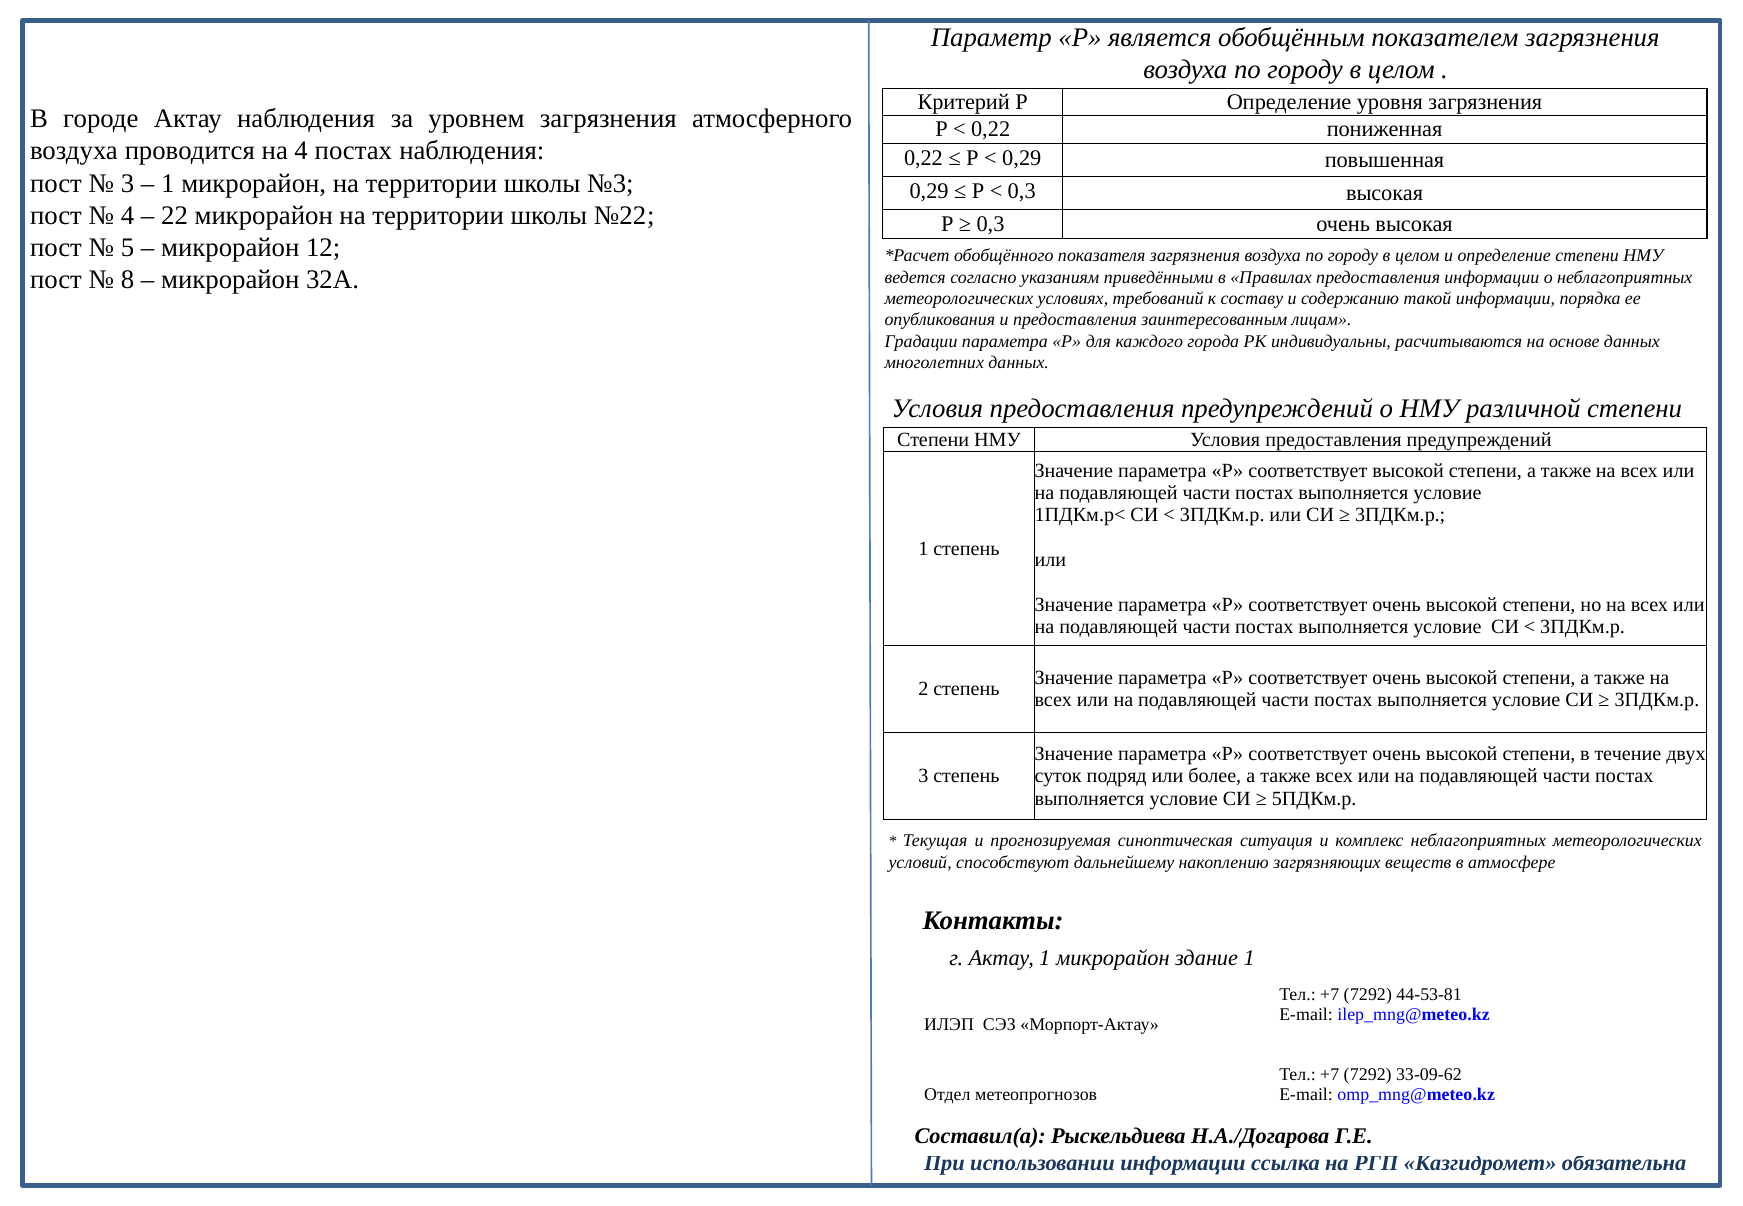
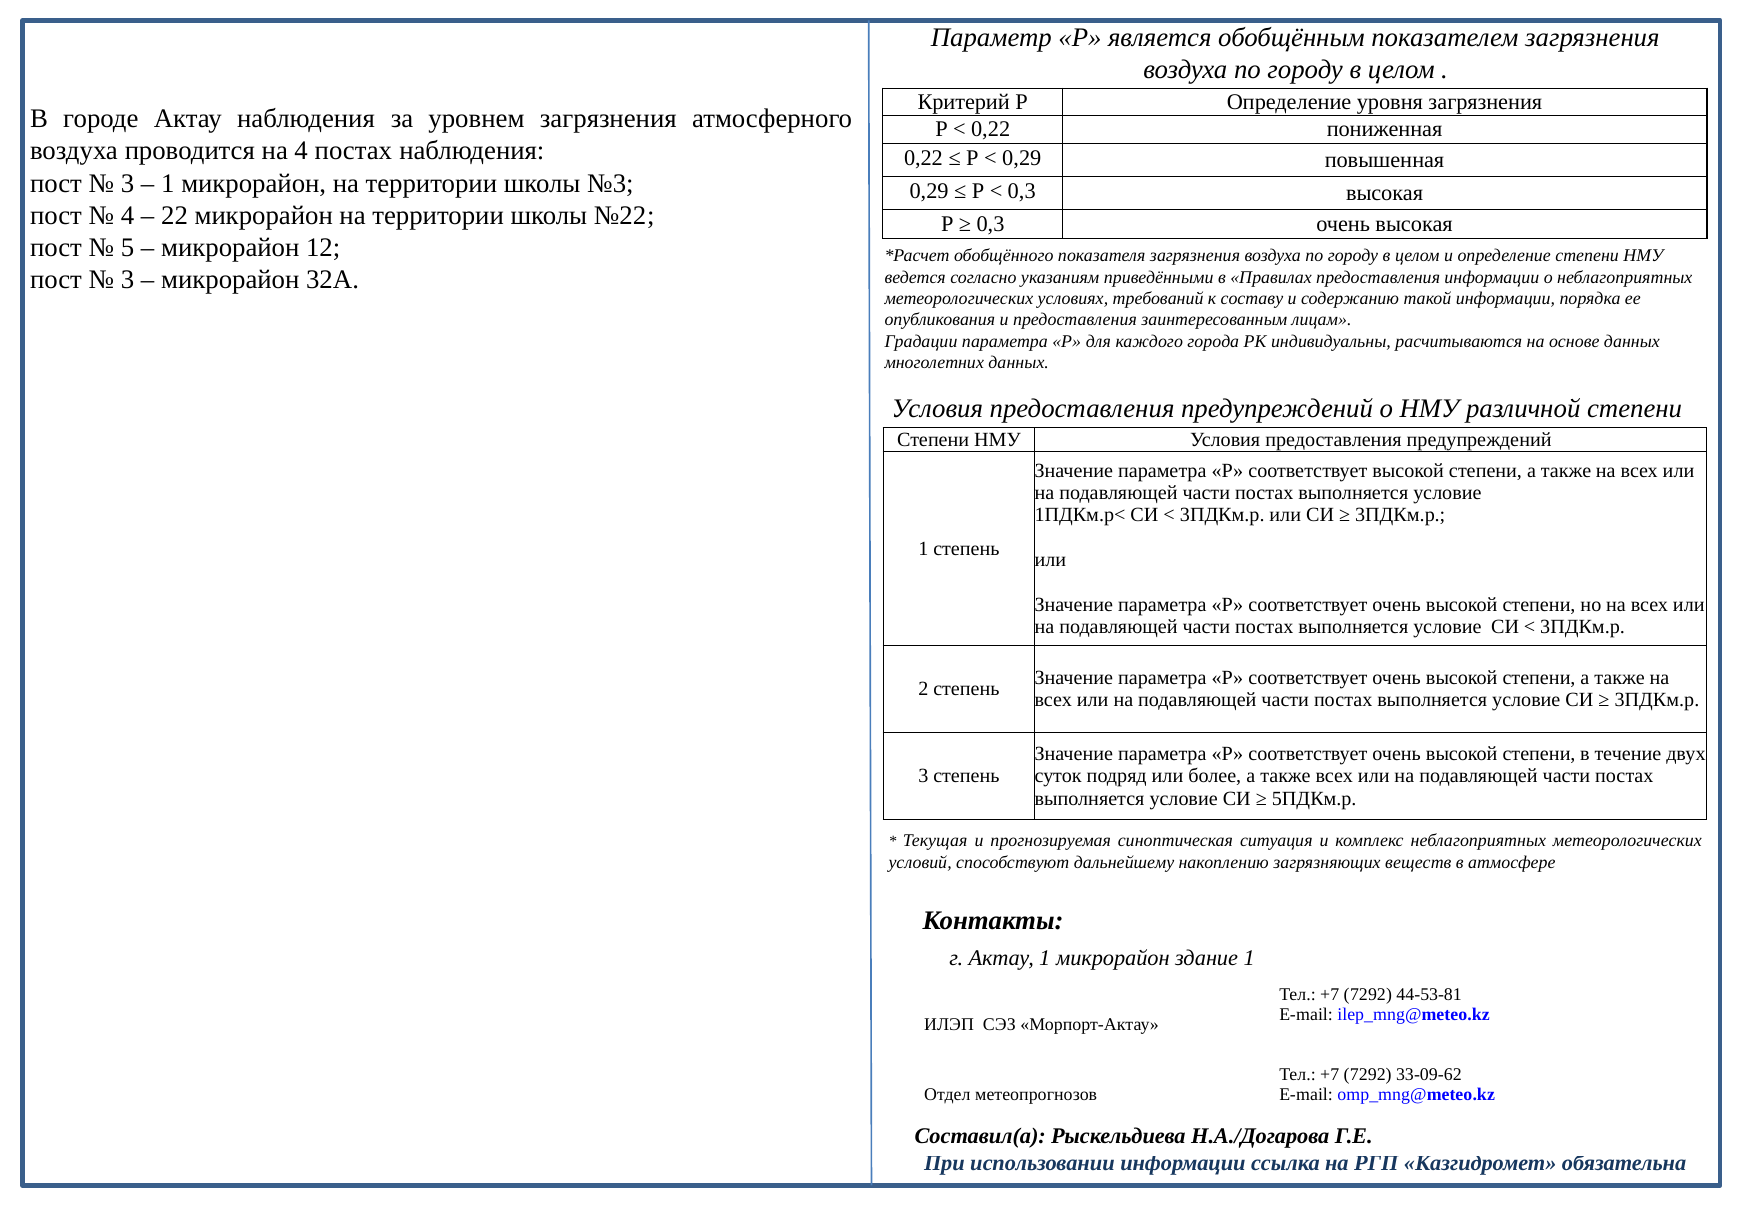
8: 8 -> 3 (128, 280)
